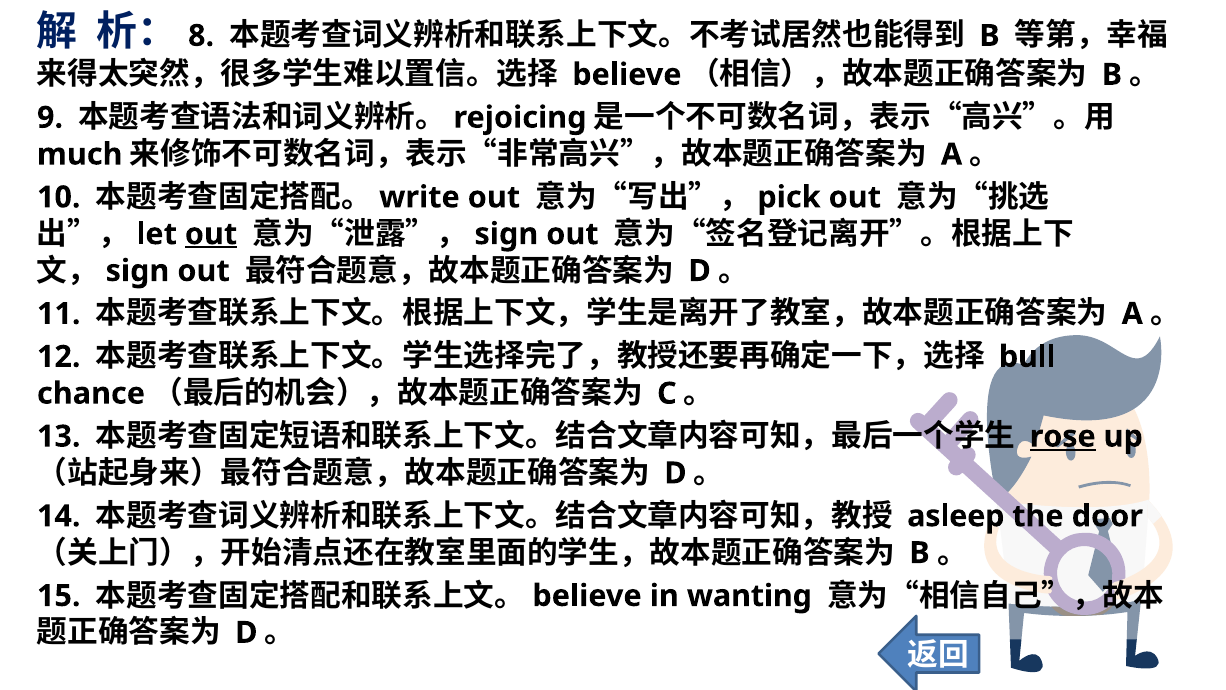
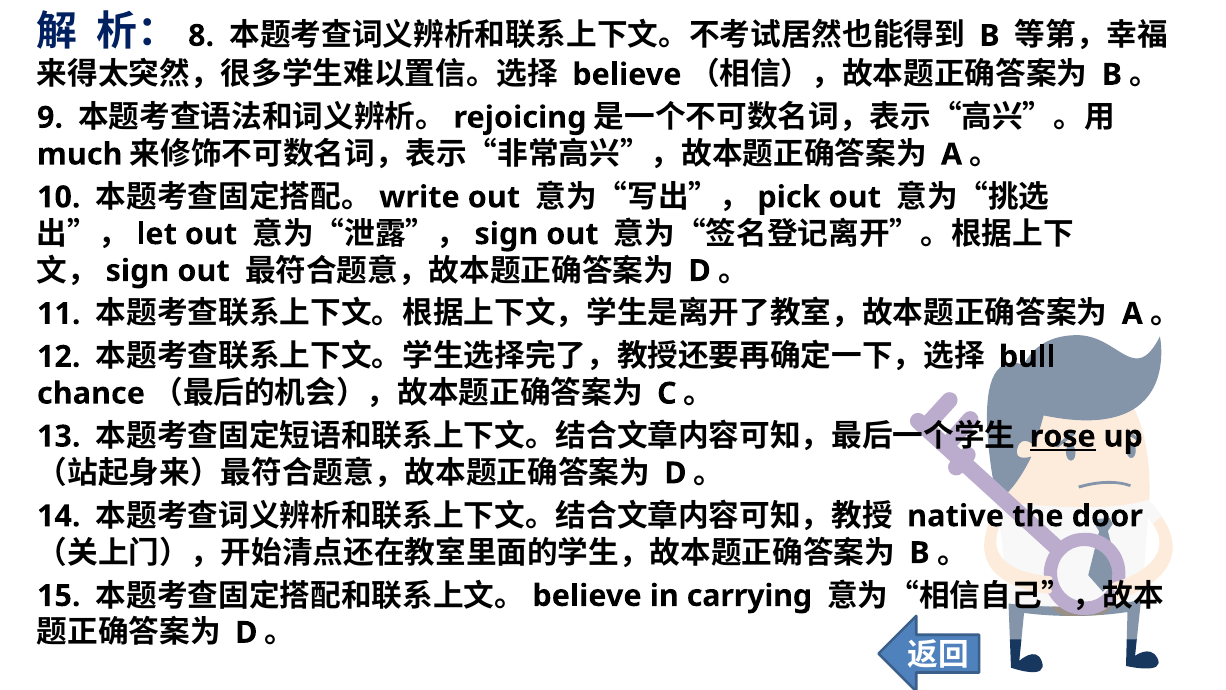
out underline: present -> none (211, 234)
asleep: asleep -> native (956, 516)
wanting: wanting -> carrying (749, 596)
